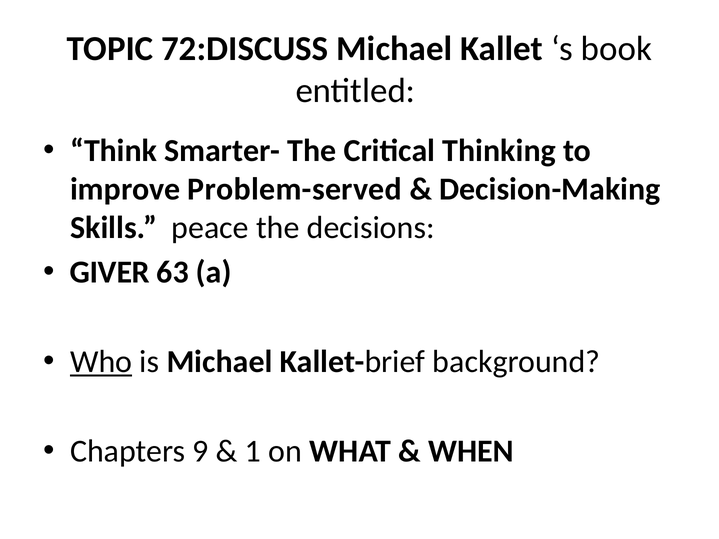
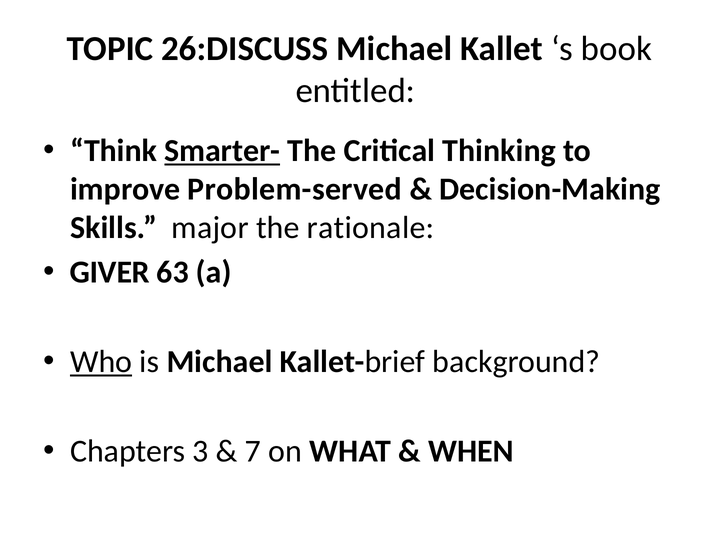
72:DISCUSS: 72:DISCUSS -> 26:DISCUSS (245, 49)
Smarter- underline: none -> present (222, 151)
peace: peace -> major (210, 228)
decisions: decisions -> rationale (371, 228)
9: 9 -> 3 (201, 452)
1: 1 -> 7 (253, 452)
